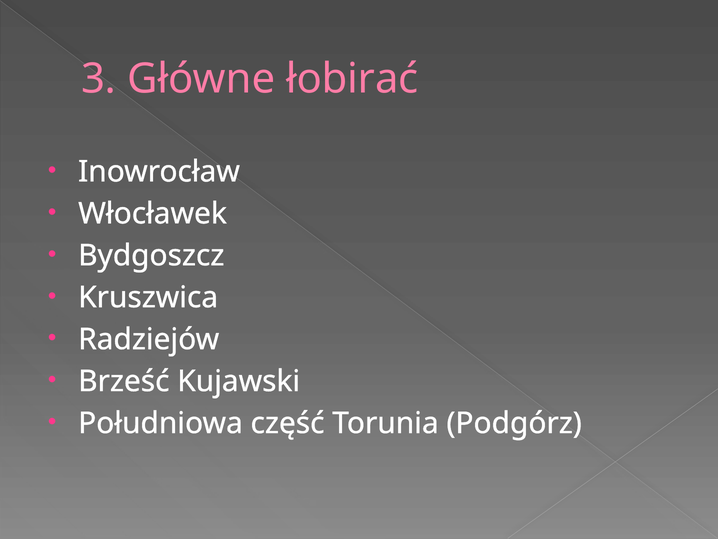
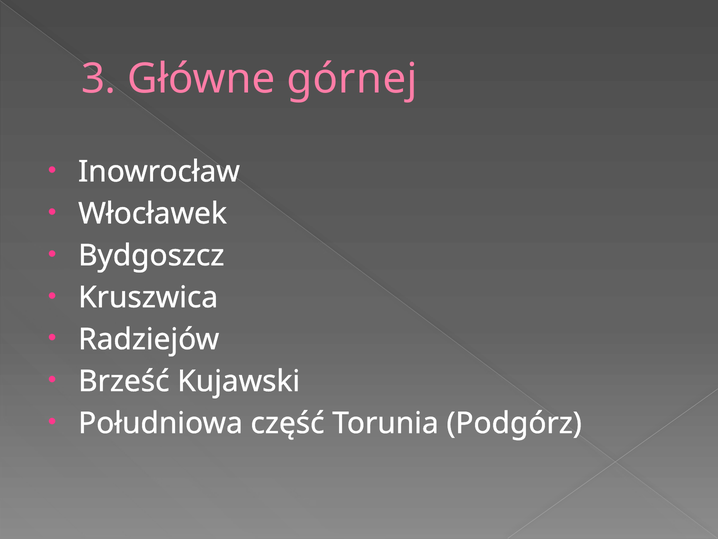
łobirać: łobirać -> górnej (352, 79)
